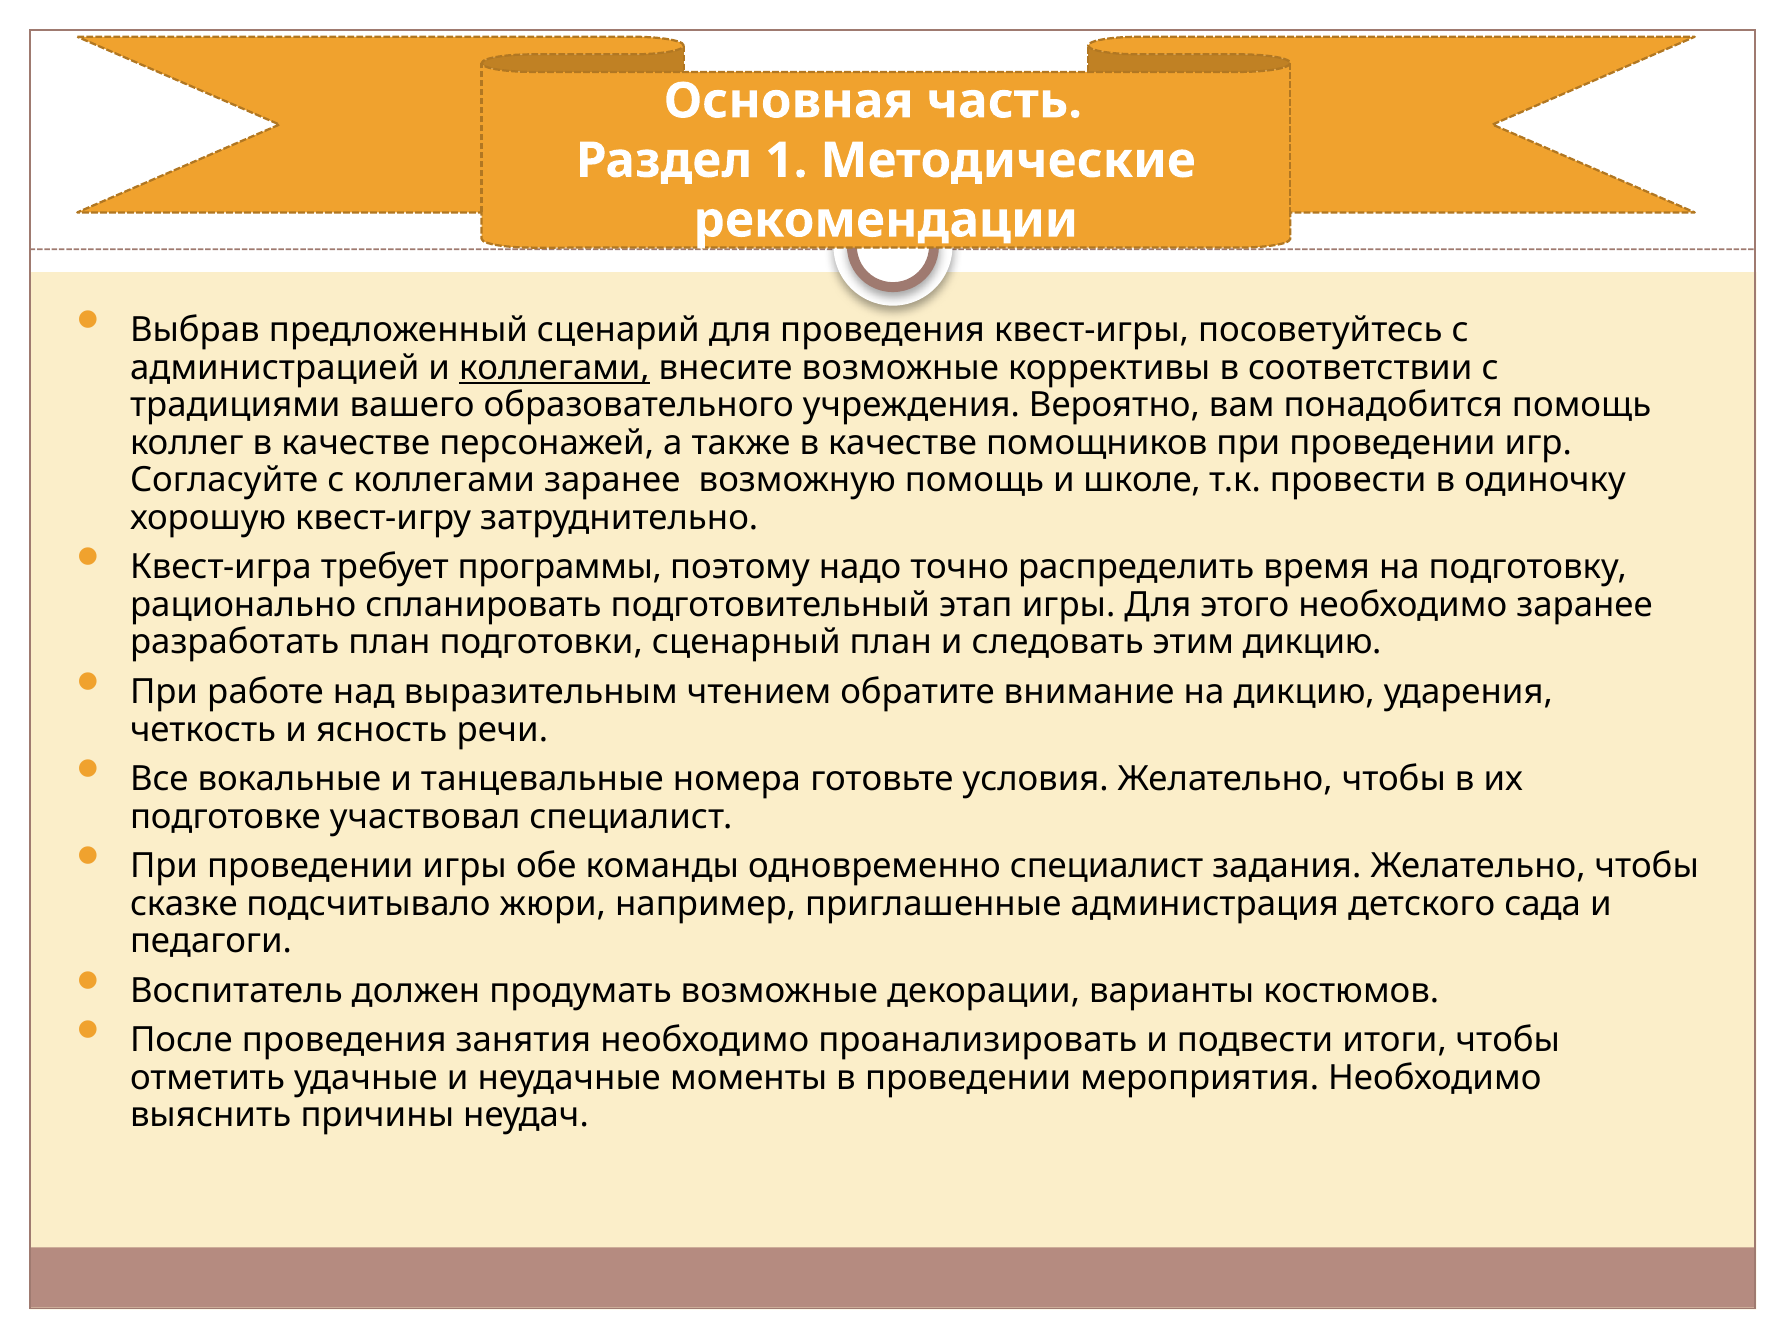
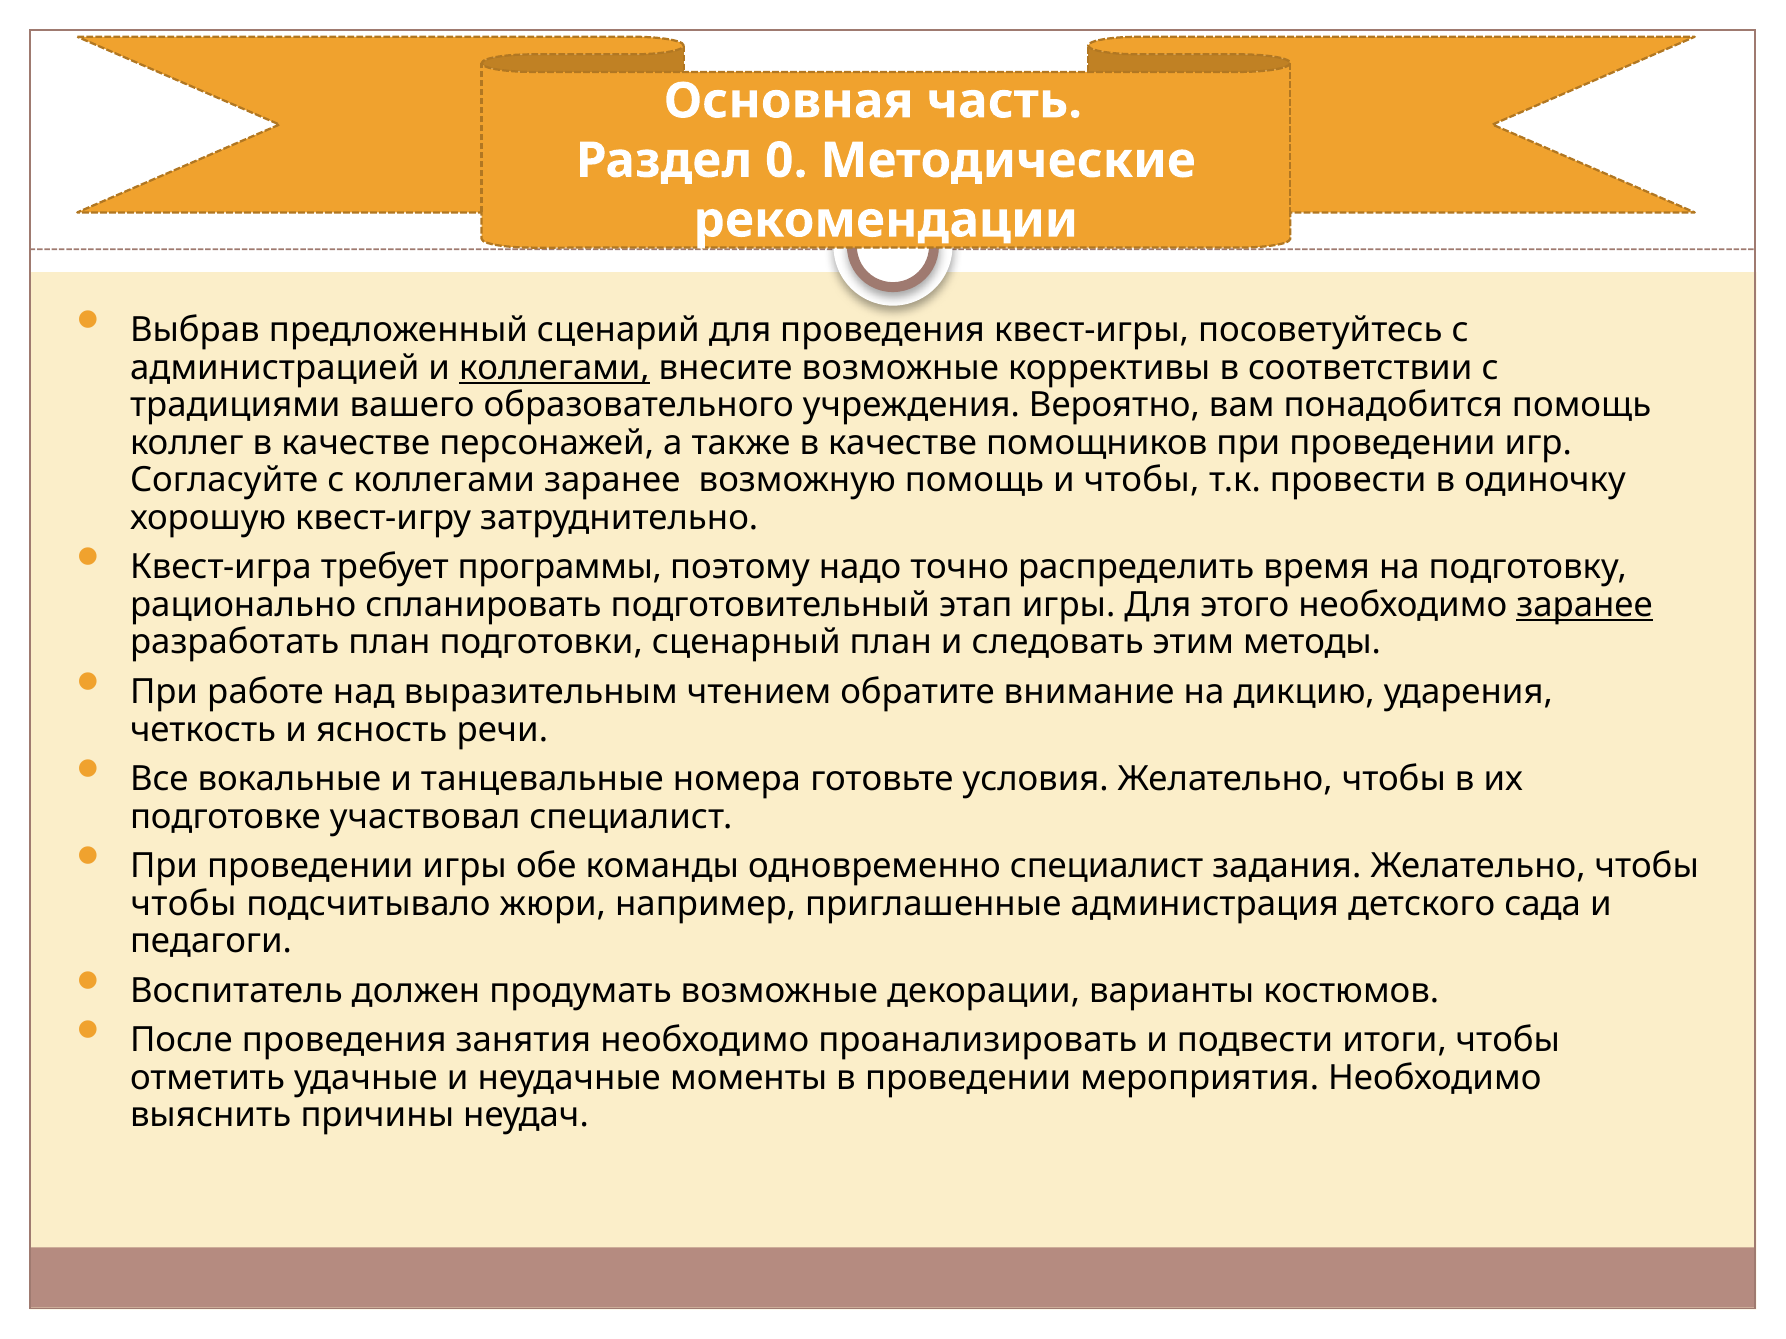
1: 1 -> 0 (786, 161)
и школе: школе -> чтобы (1142, 481)
заранее underline: none -> present (1585, 605)
этим дикцию: дикцию -> методы (1312, 643)
сказке: сказке -> чтобы (184, 904)
